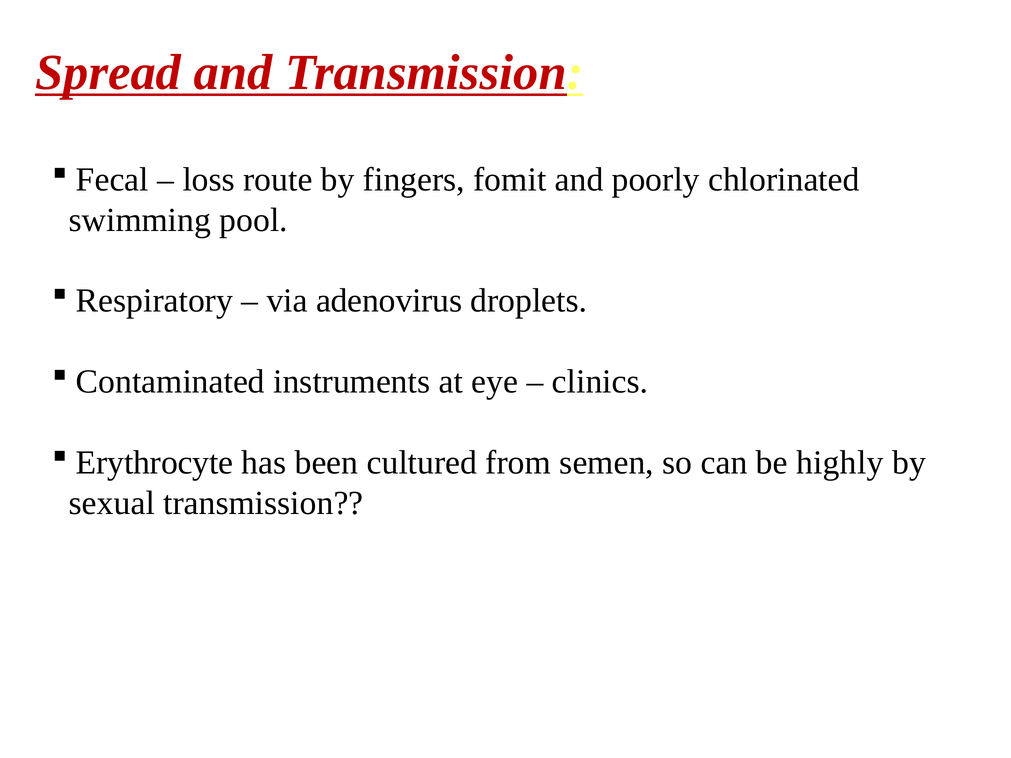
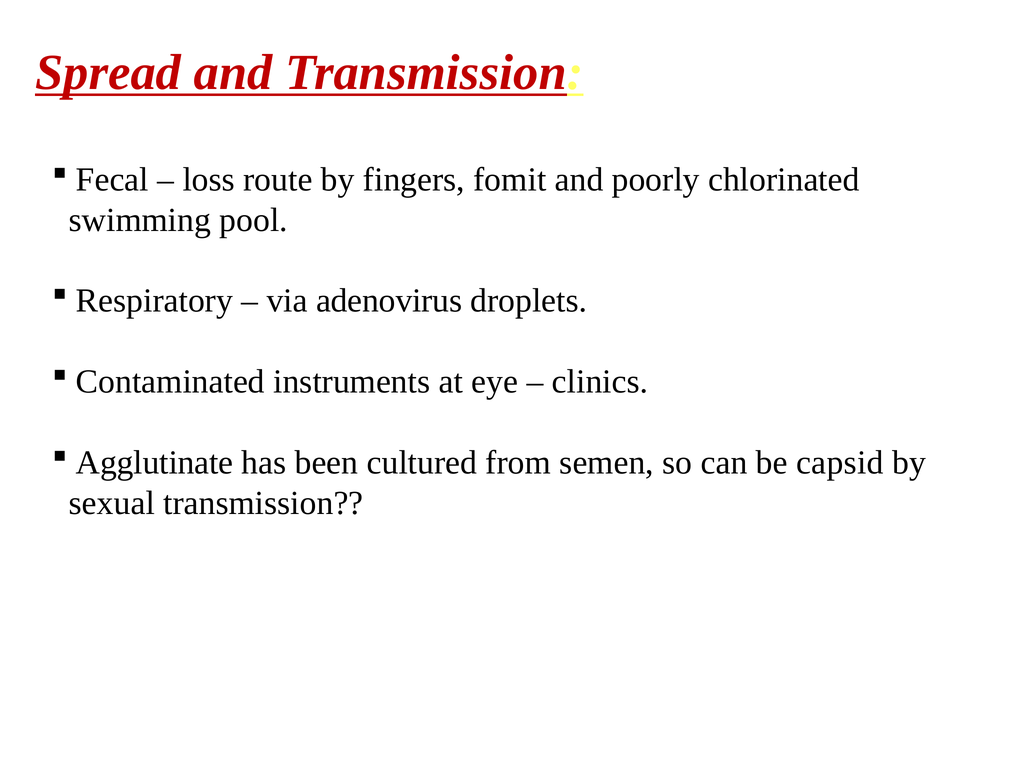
Erythrocyte: Erythrocyte -> Agglutinate (155, 463)
highly: highly -> capsid (840, 463)
